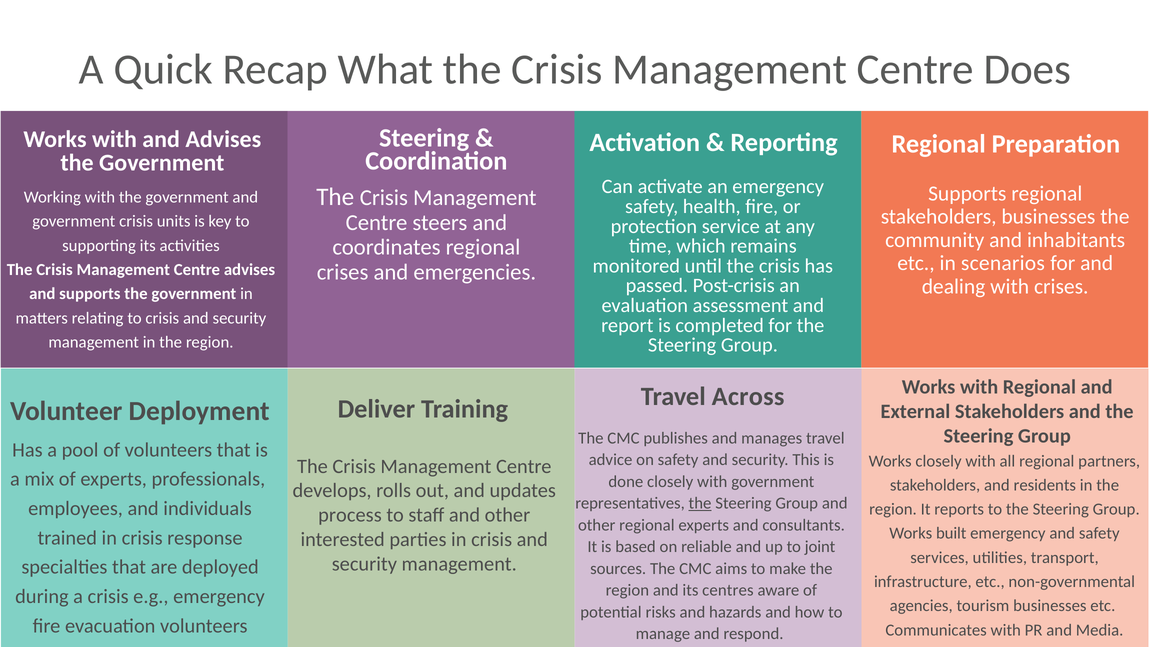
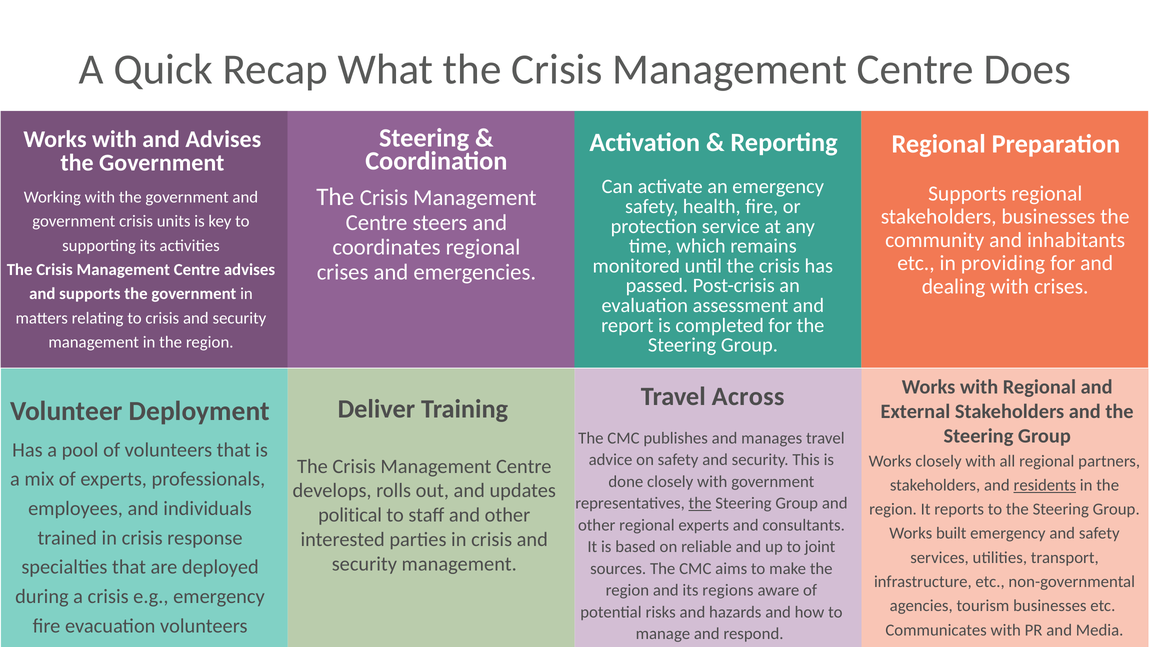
scenarios: scenarios -> providing (1003, 263)
residents underline: none -> present (1045, 485)
process: process -> political (350, 515)
centres: centres -> regions (728, 590)
